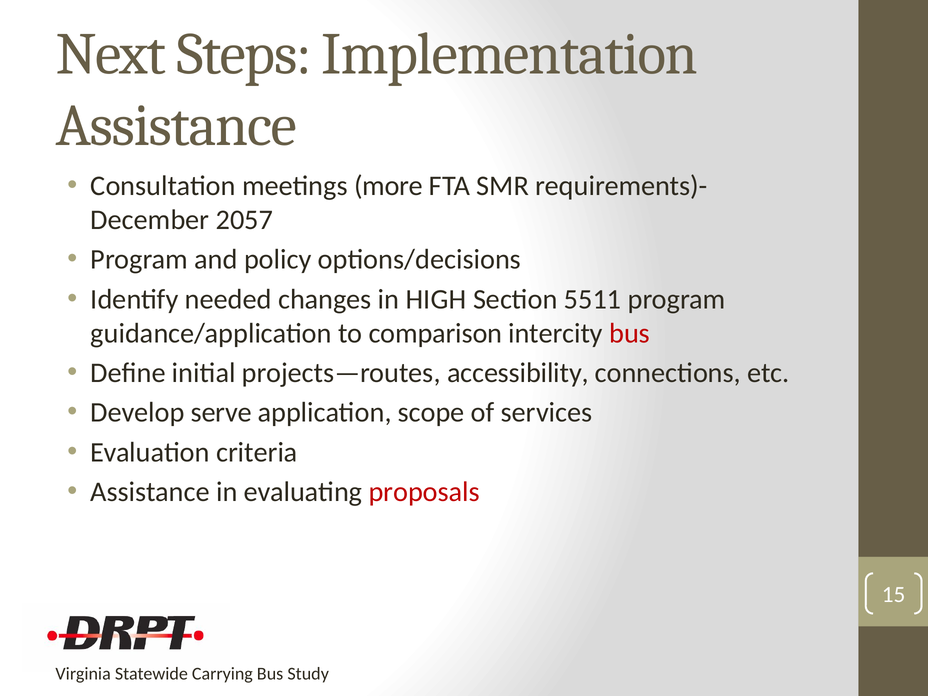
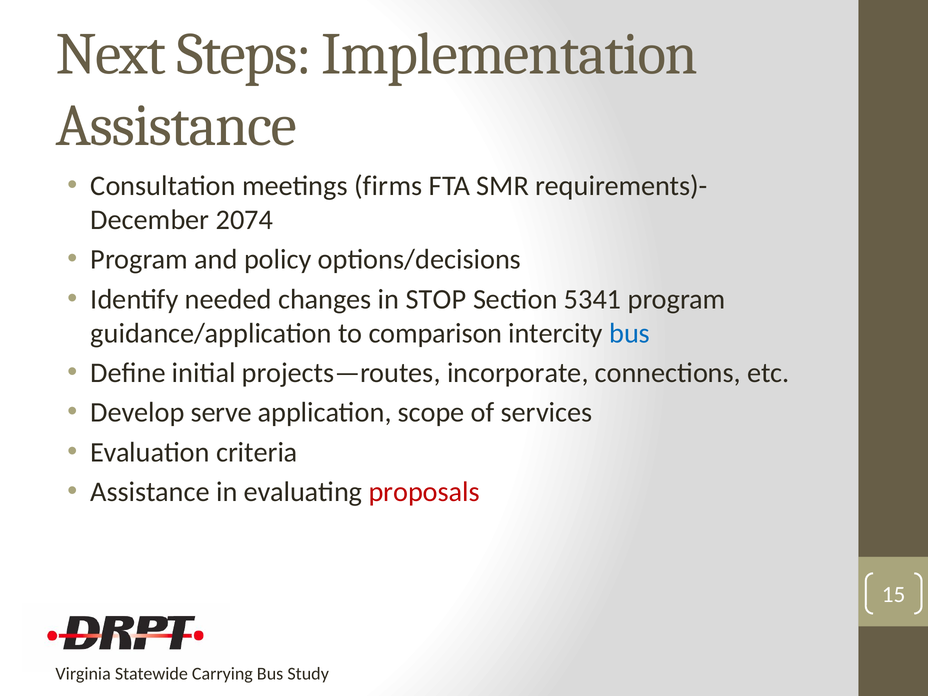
more: more -> firms (388, 186)
2057: 2057 -> 2074 (244, 220)
HIGH: HIGH -> STOP (436, 299)
5511: 5511 -> 5341 (593, 299)
bus colour: red -> blue (630, 333)
accessibility: accessibility -> incorporate (518, 373)
